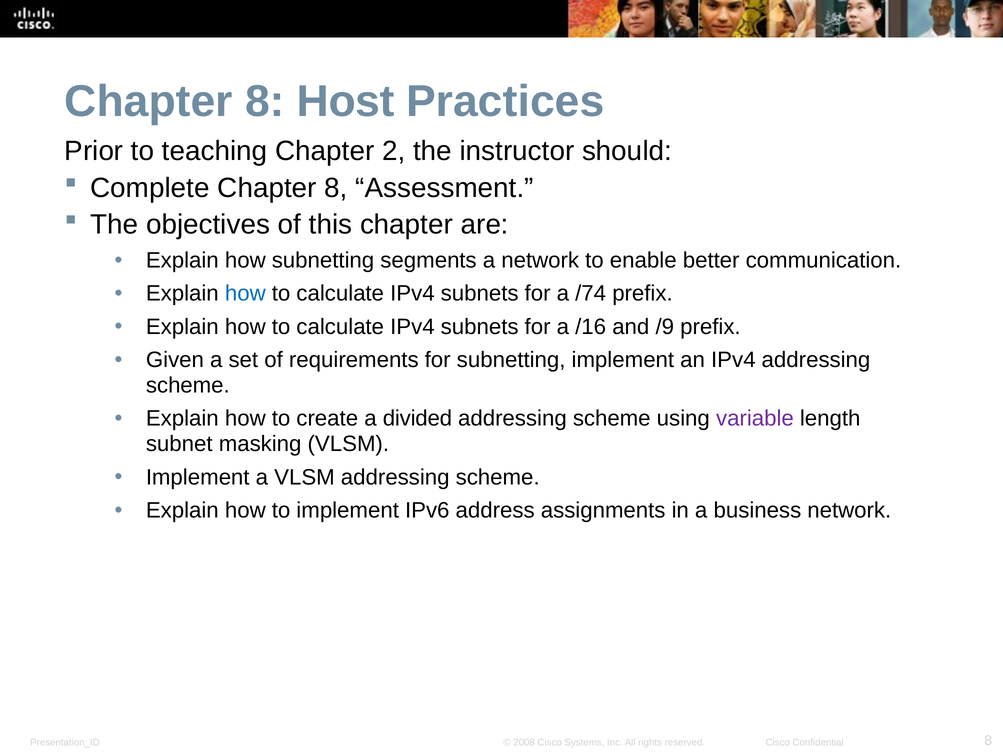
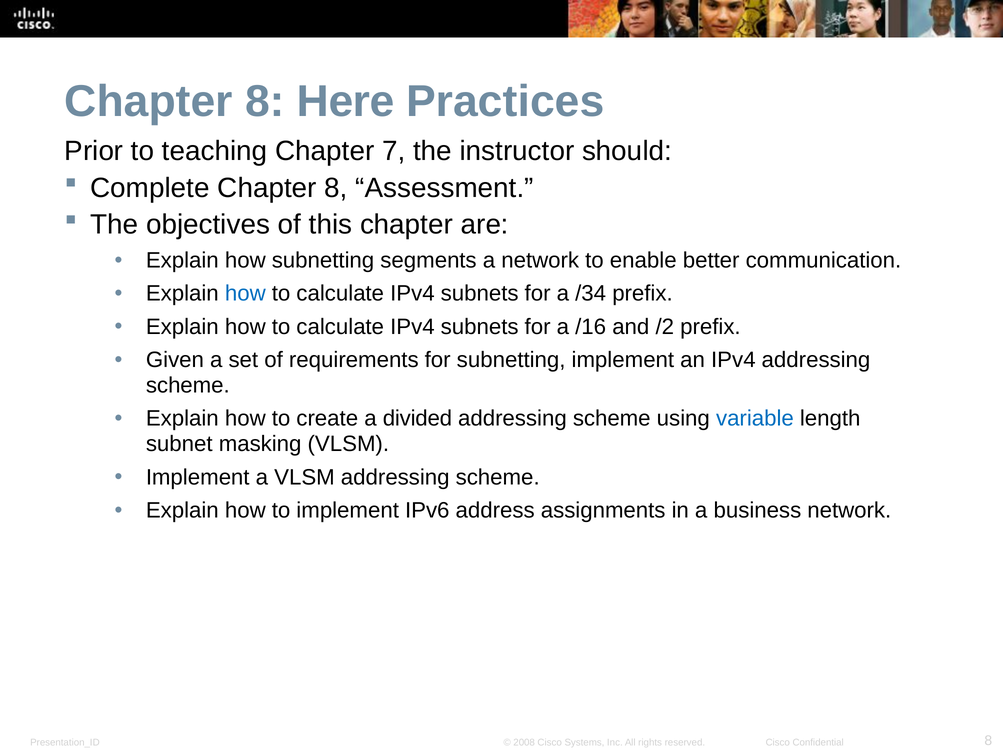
Host: Host -> Here (346, 102)
2: 2 -> 7 (394, 151)
/74: /74 -> /34 (591, 294)
/9: /9 -> /2 (665, 327)
variable colour: purple -> blue (755, 419)
